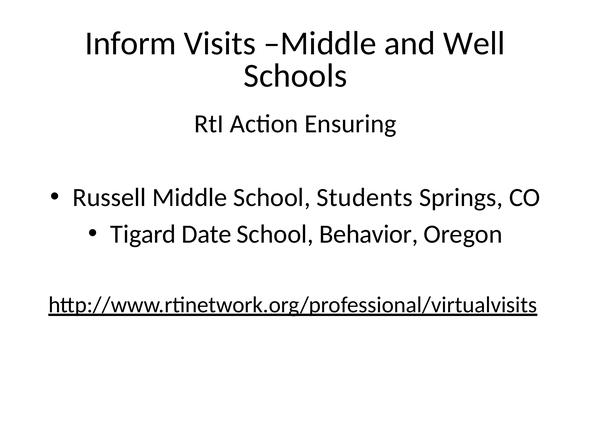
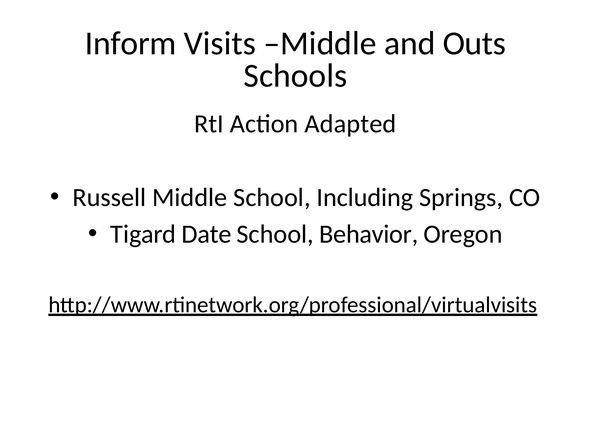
Well: Well -> Outs (474, 44)
Ensuring: Ensuring -> Adapted (350, 124)
Students: Students -> Including (365, 198)
